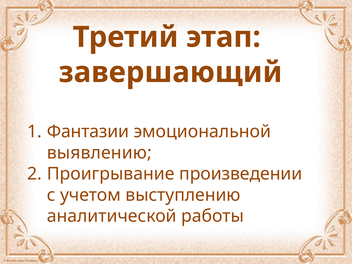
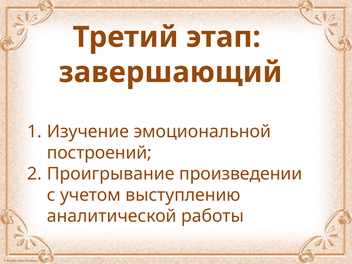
Фантазии: Фантазии -> Изучение (88, 132)
выявлению: выявлению -> построений (99, 153)
